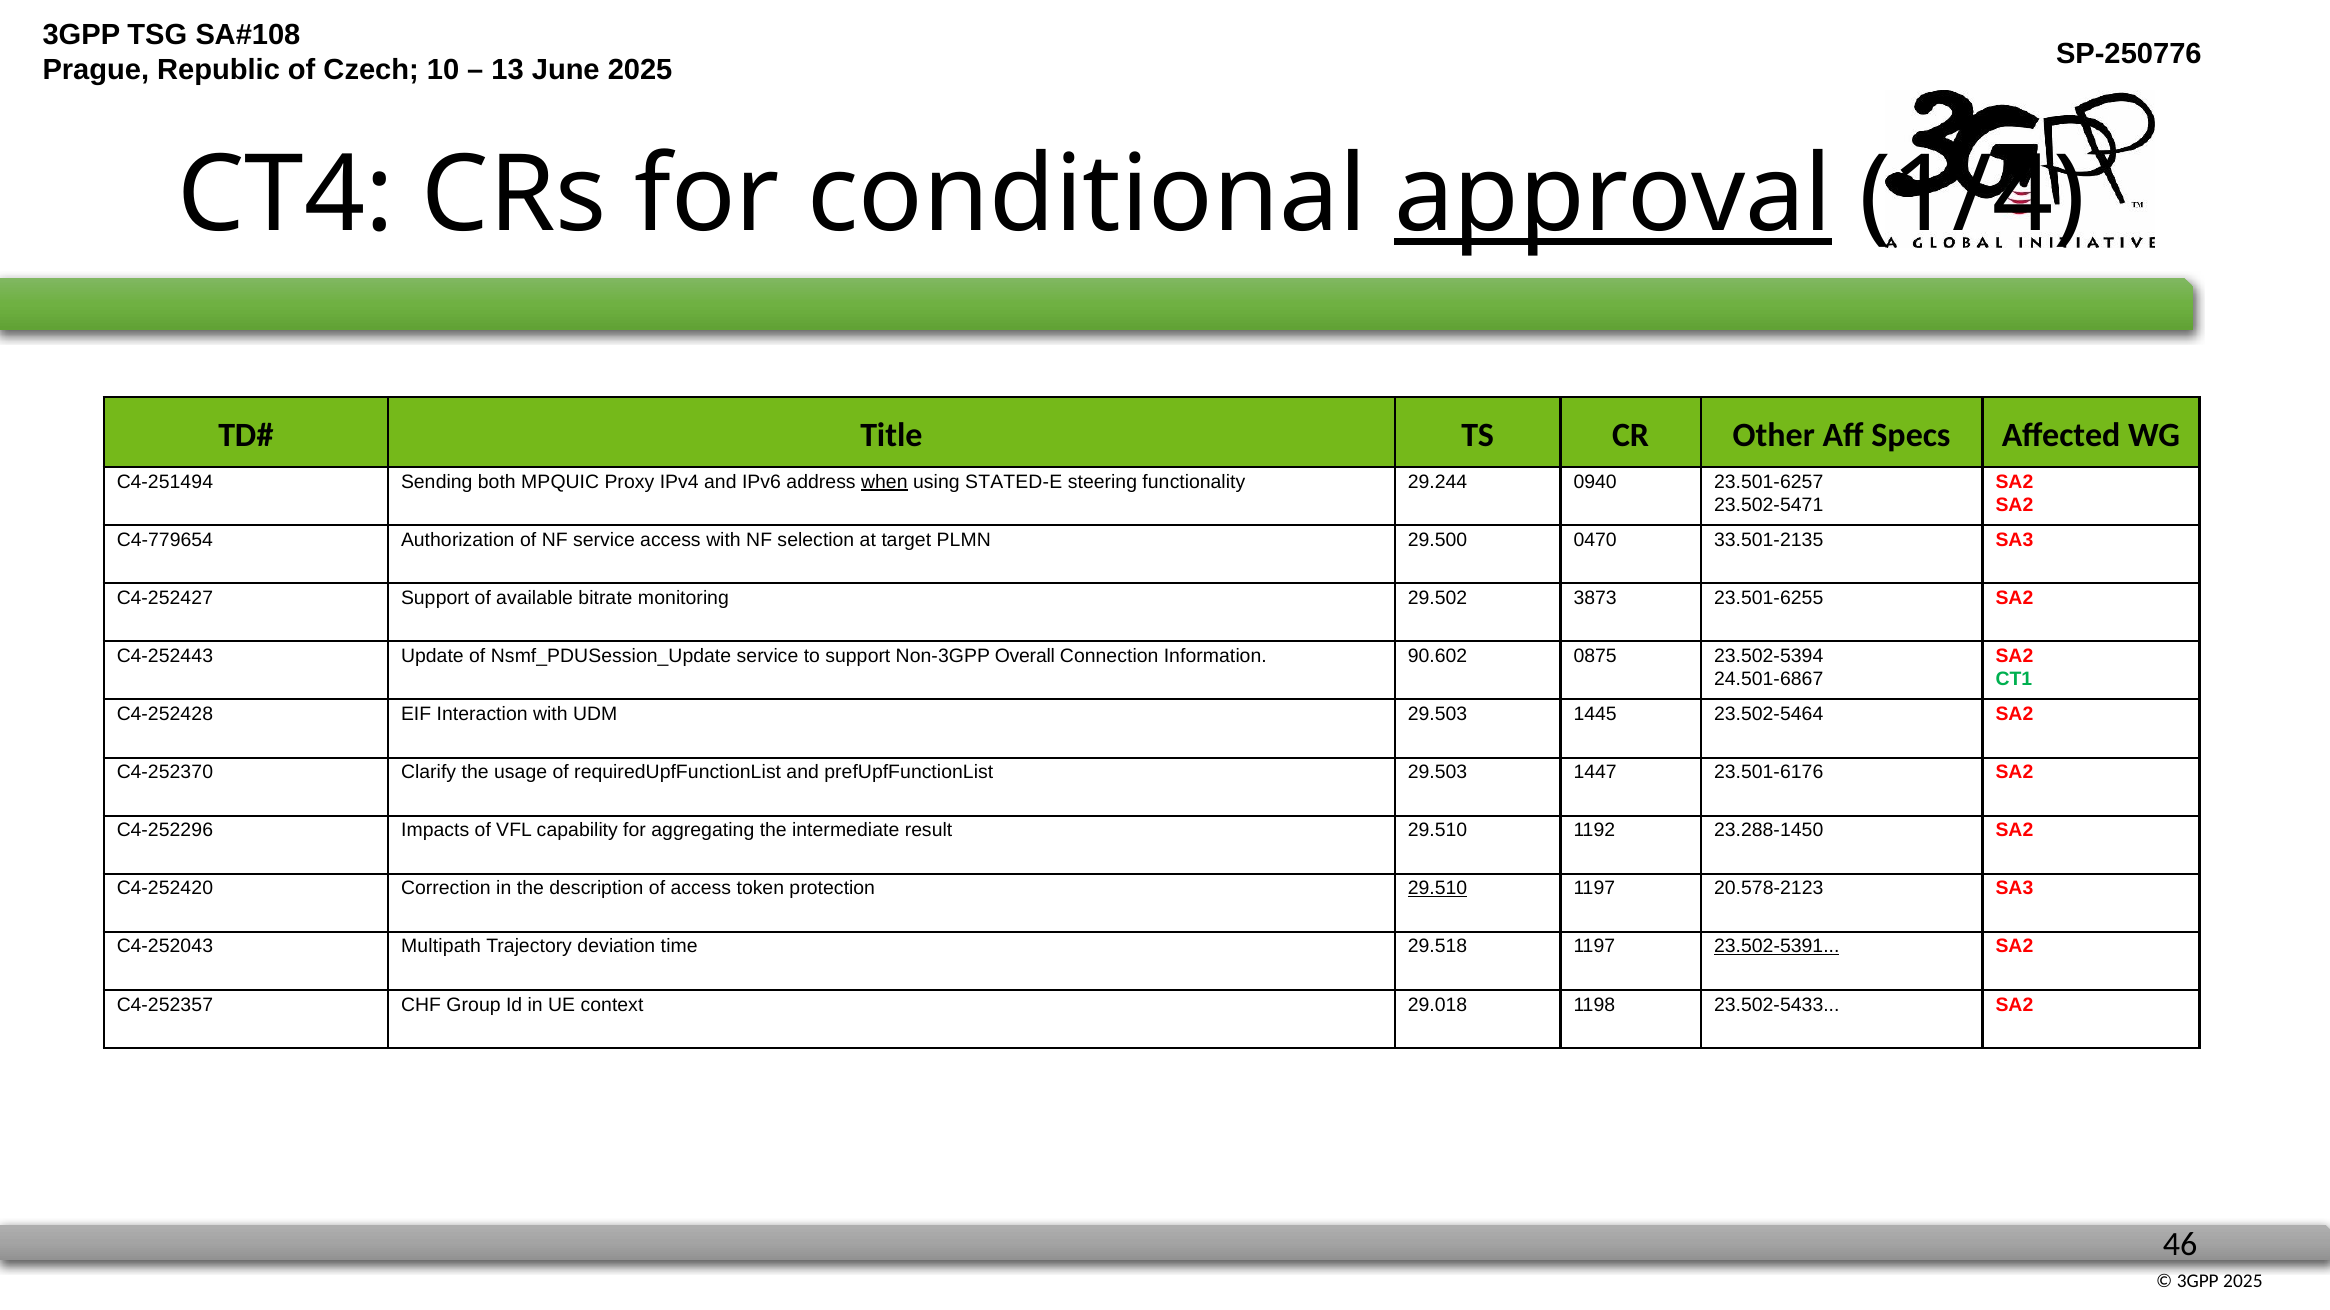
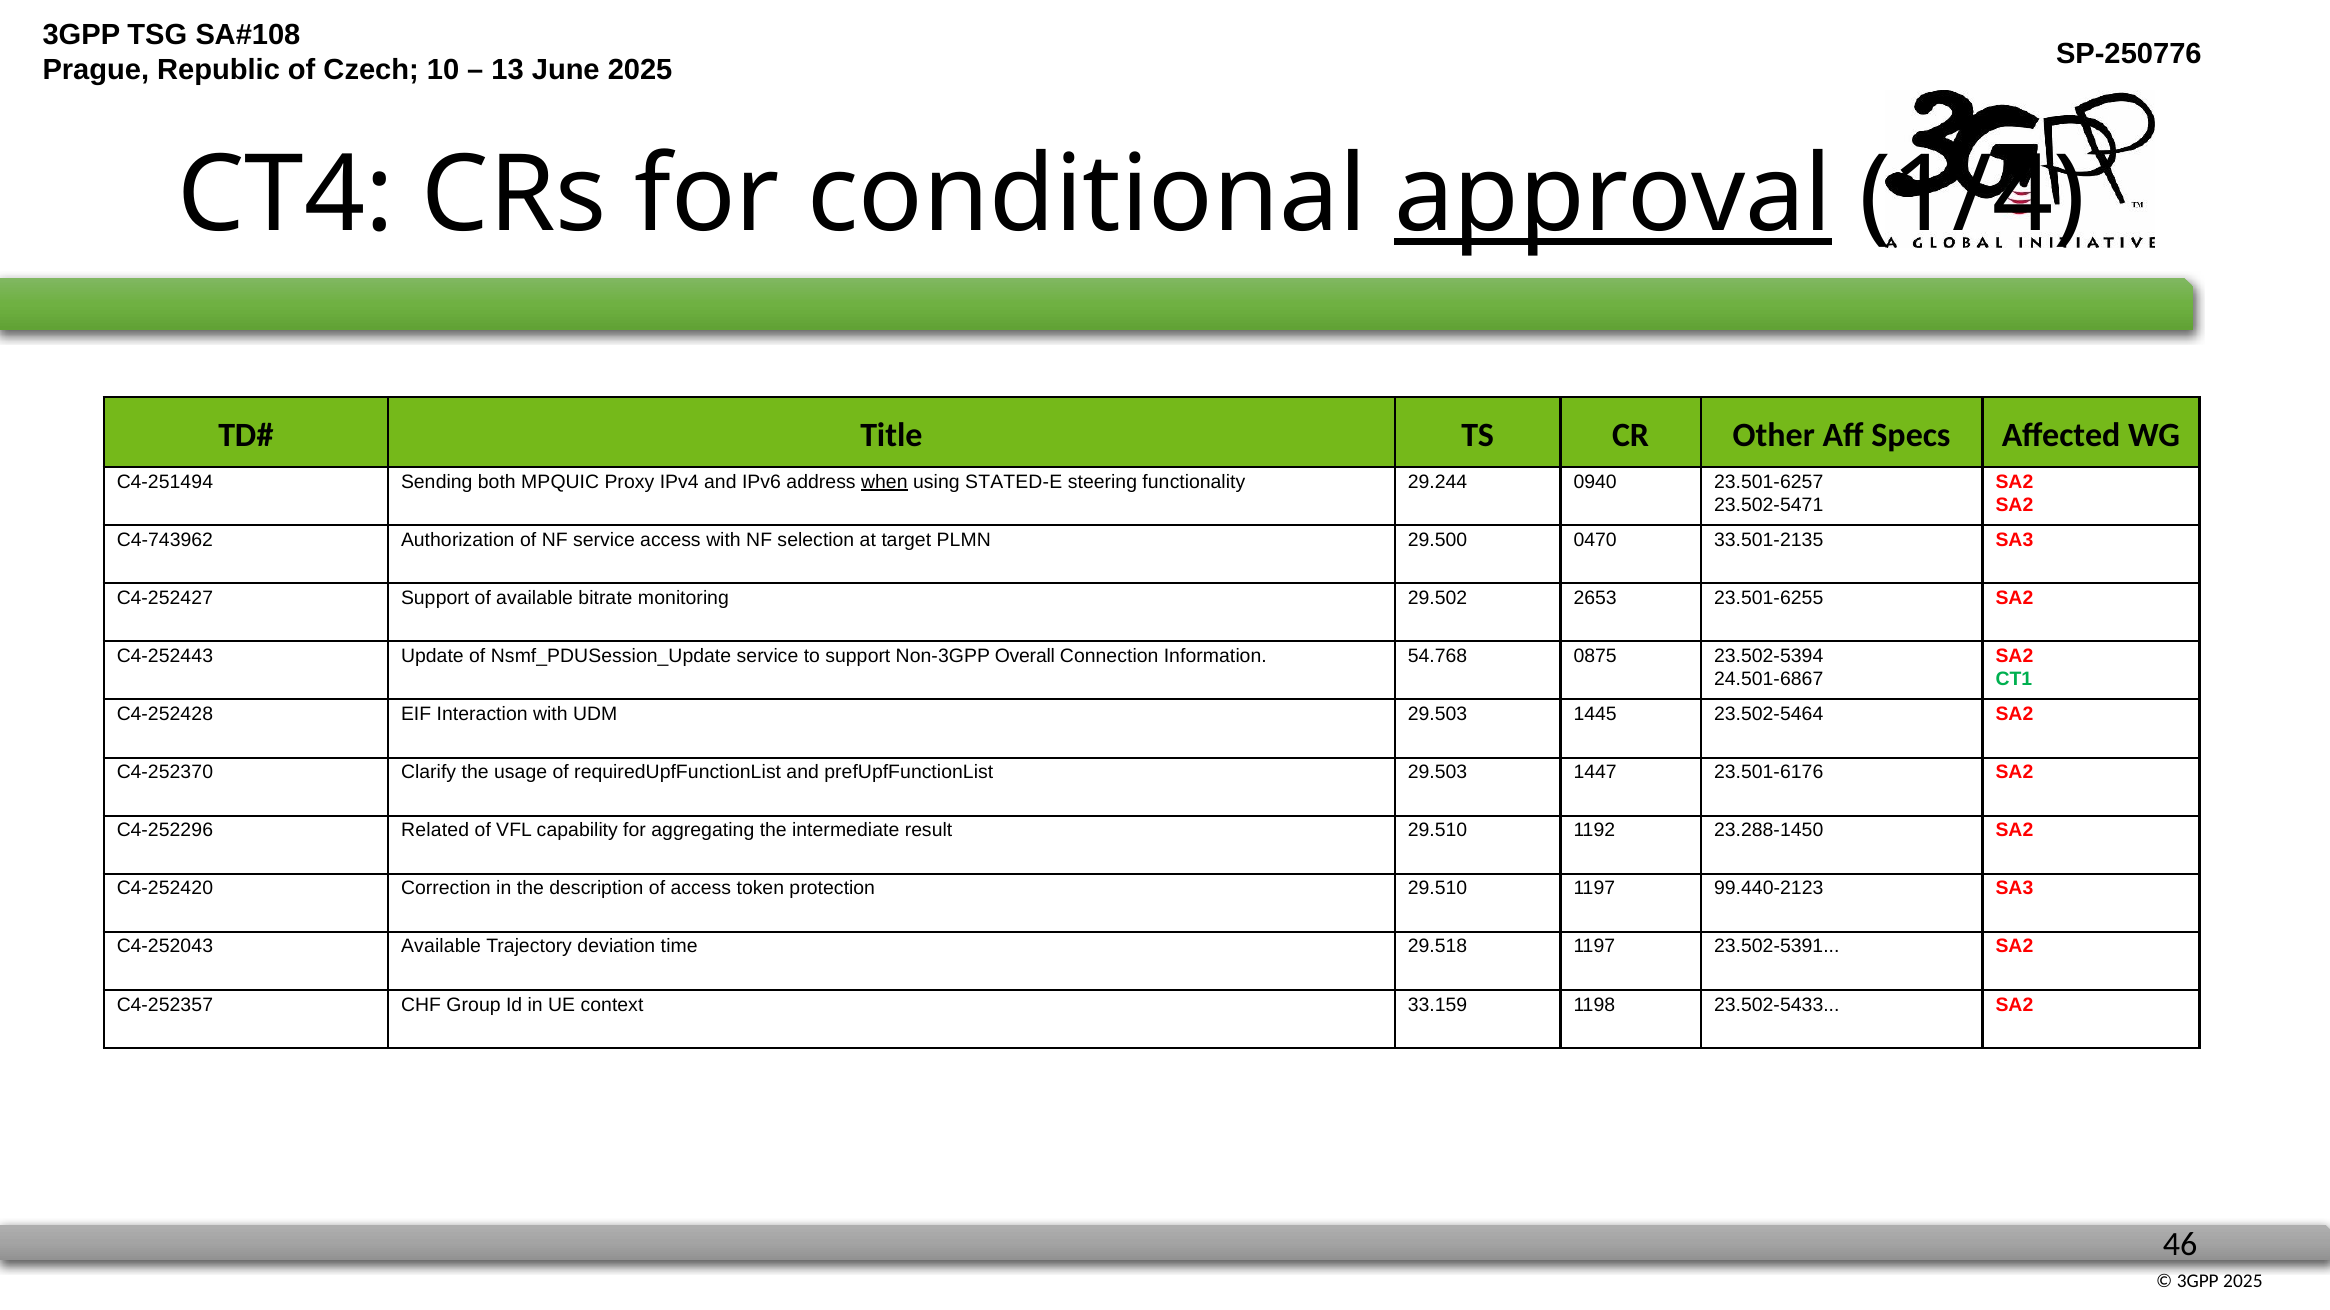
C4-779654: C4-779654 -> C4-743962 (165, 540)
3873: 3873 -> 2653 (1595, 598)
90.602: 90.602 -> 54.768 (1438, 656)
Impacts: Impacts -> Related (435, 831)
29.510 underline: present -> none (1438, 889)
20.578-2123: 20.578-2123 -> 99.440-2123 (1769, 889)
C4-252043 Multipath: Multipath -> Available (441, 947)
23.502-5391 underline: present -> none (1777, 947)
29.018: 29.018 -> 33.159 (1438, 1005)
